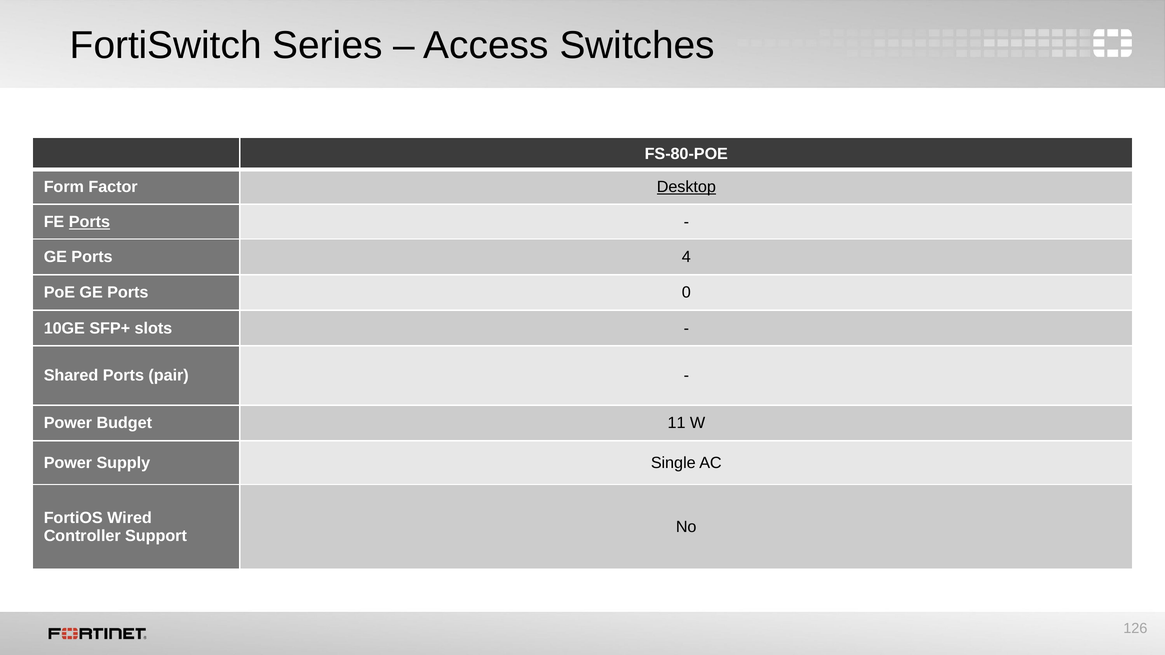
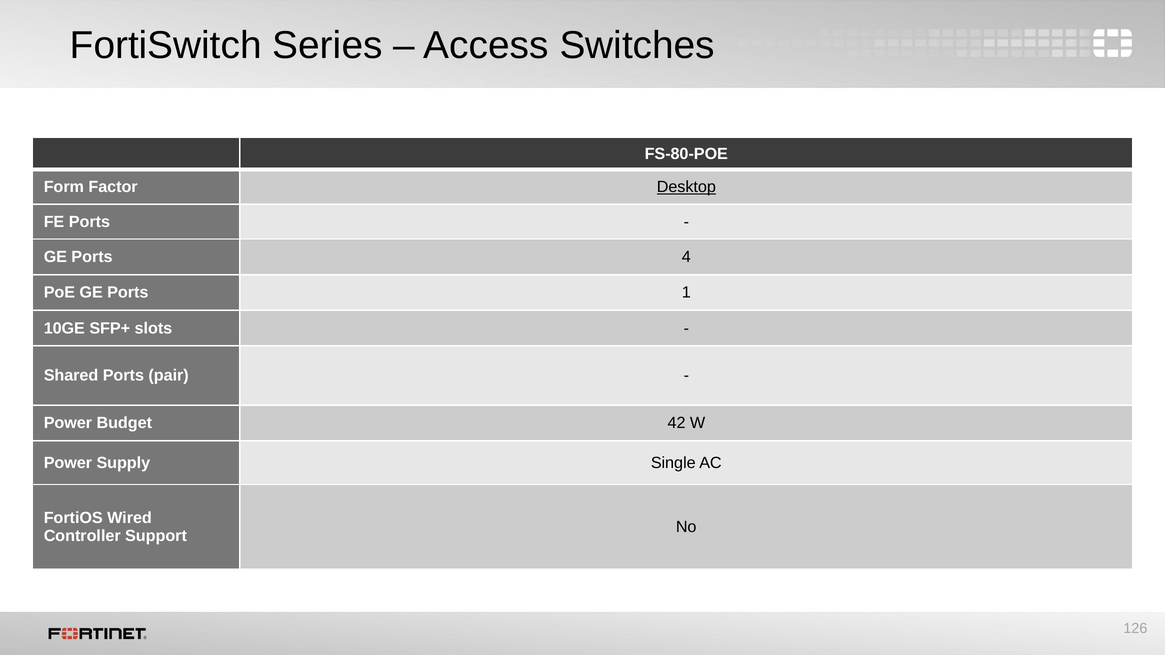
Ports underline: present -> none (89, 222)
0: 0 -> 1 (686, 293)
11: 11 -> 42 (677, 423)
